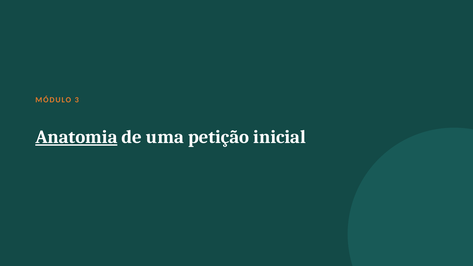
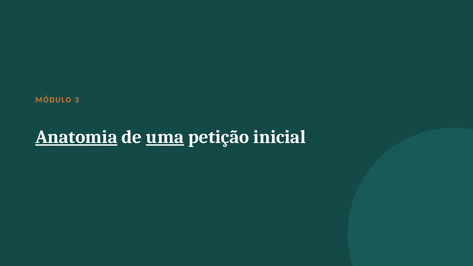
uma underline: none -> present (165, 137)
